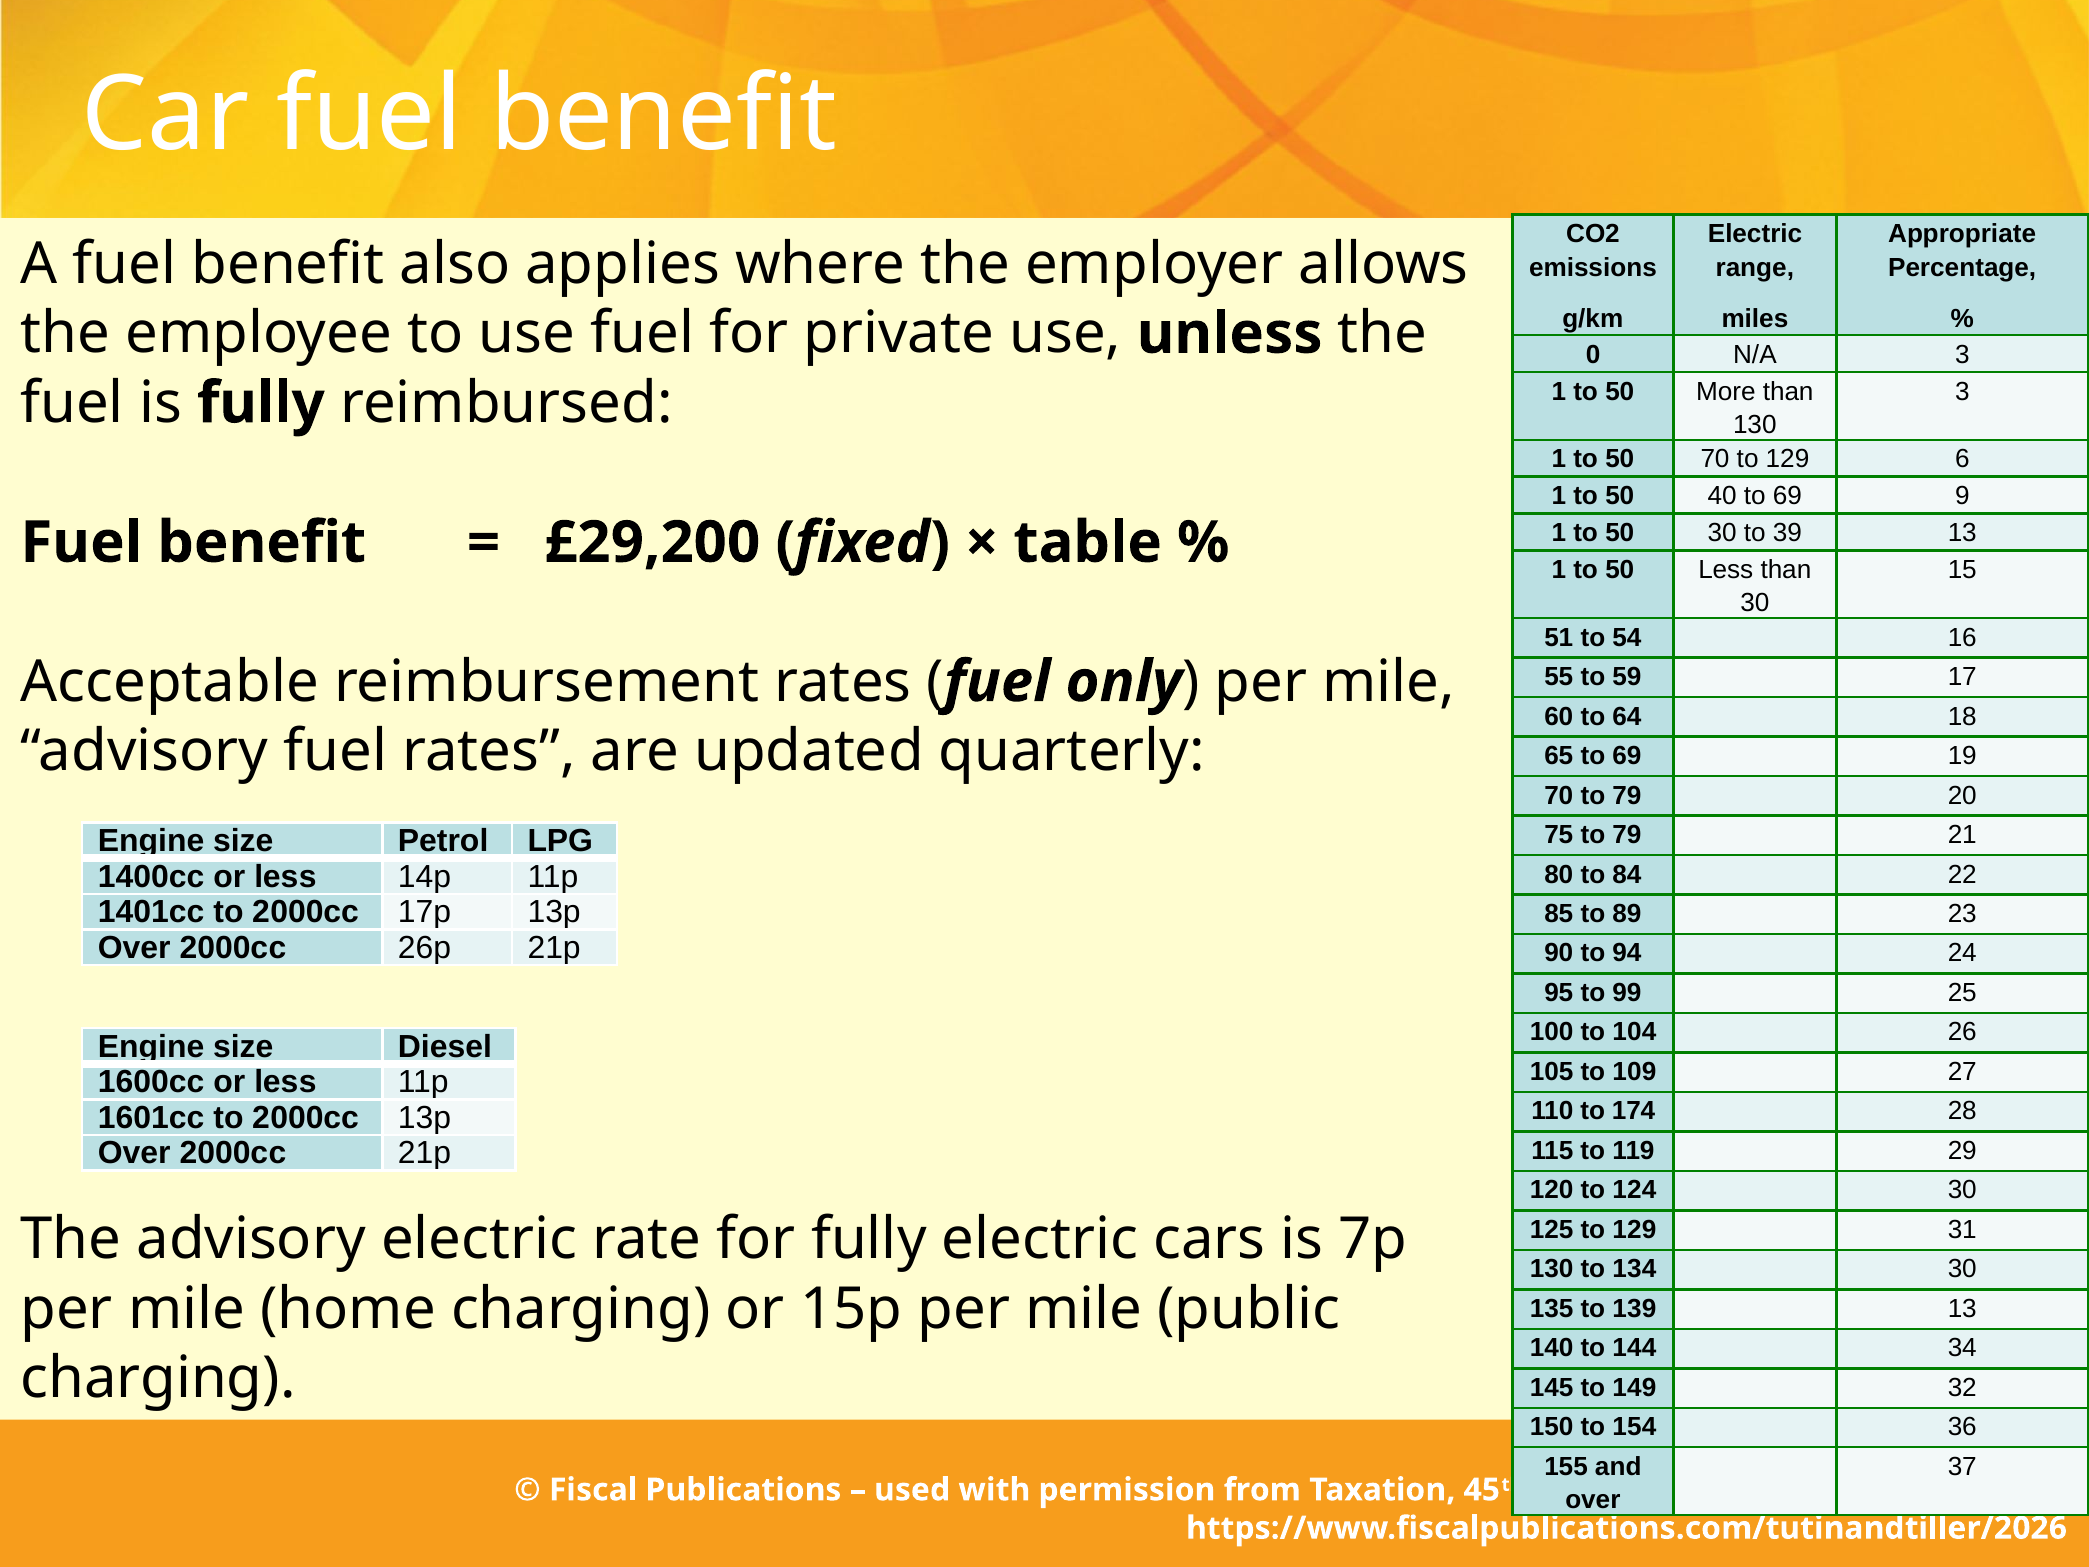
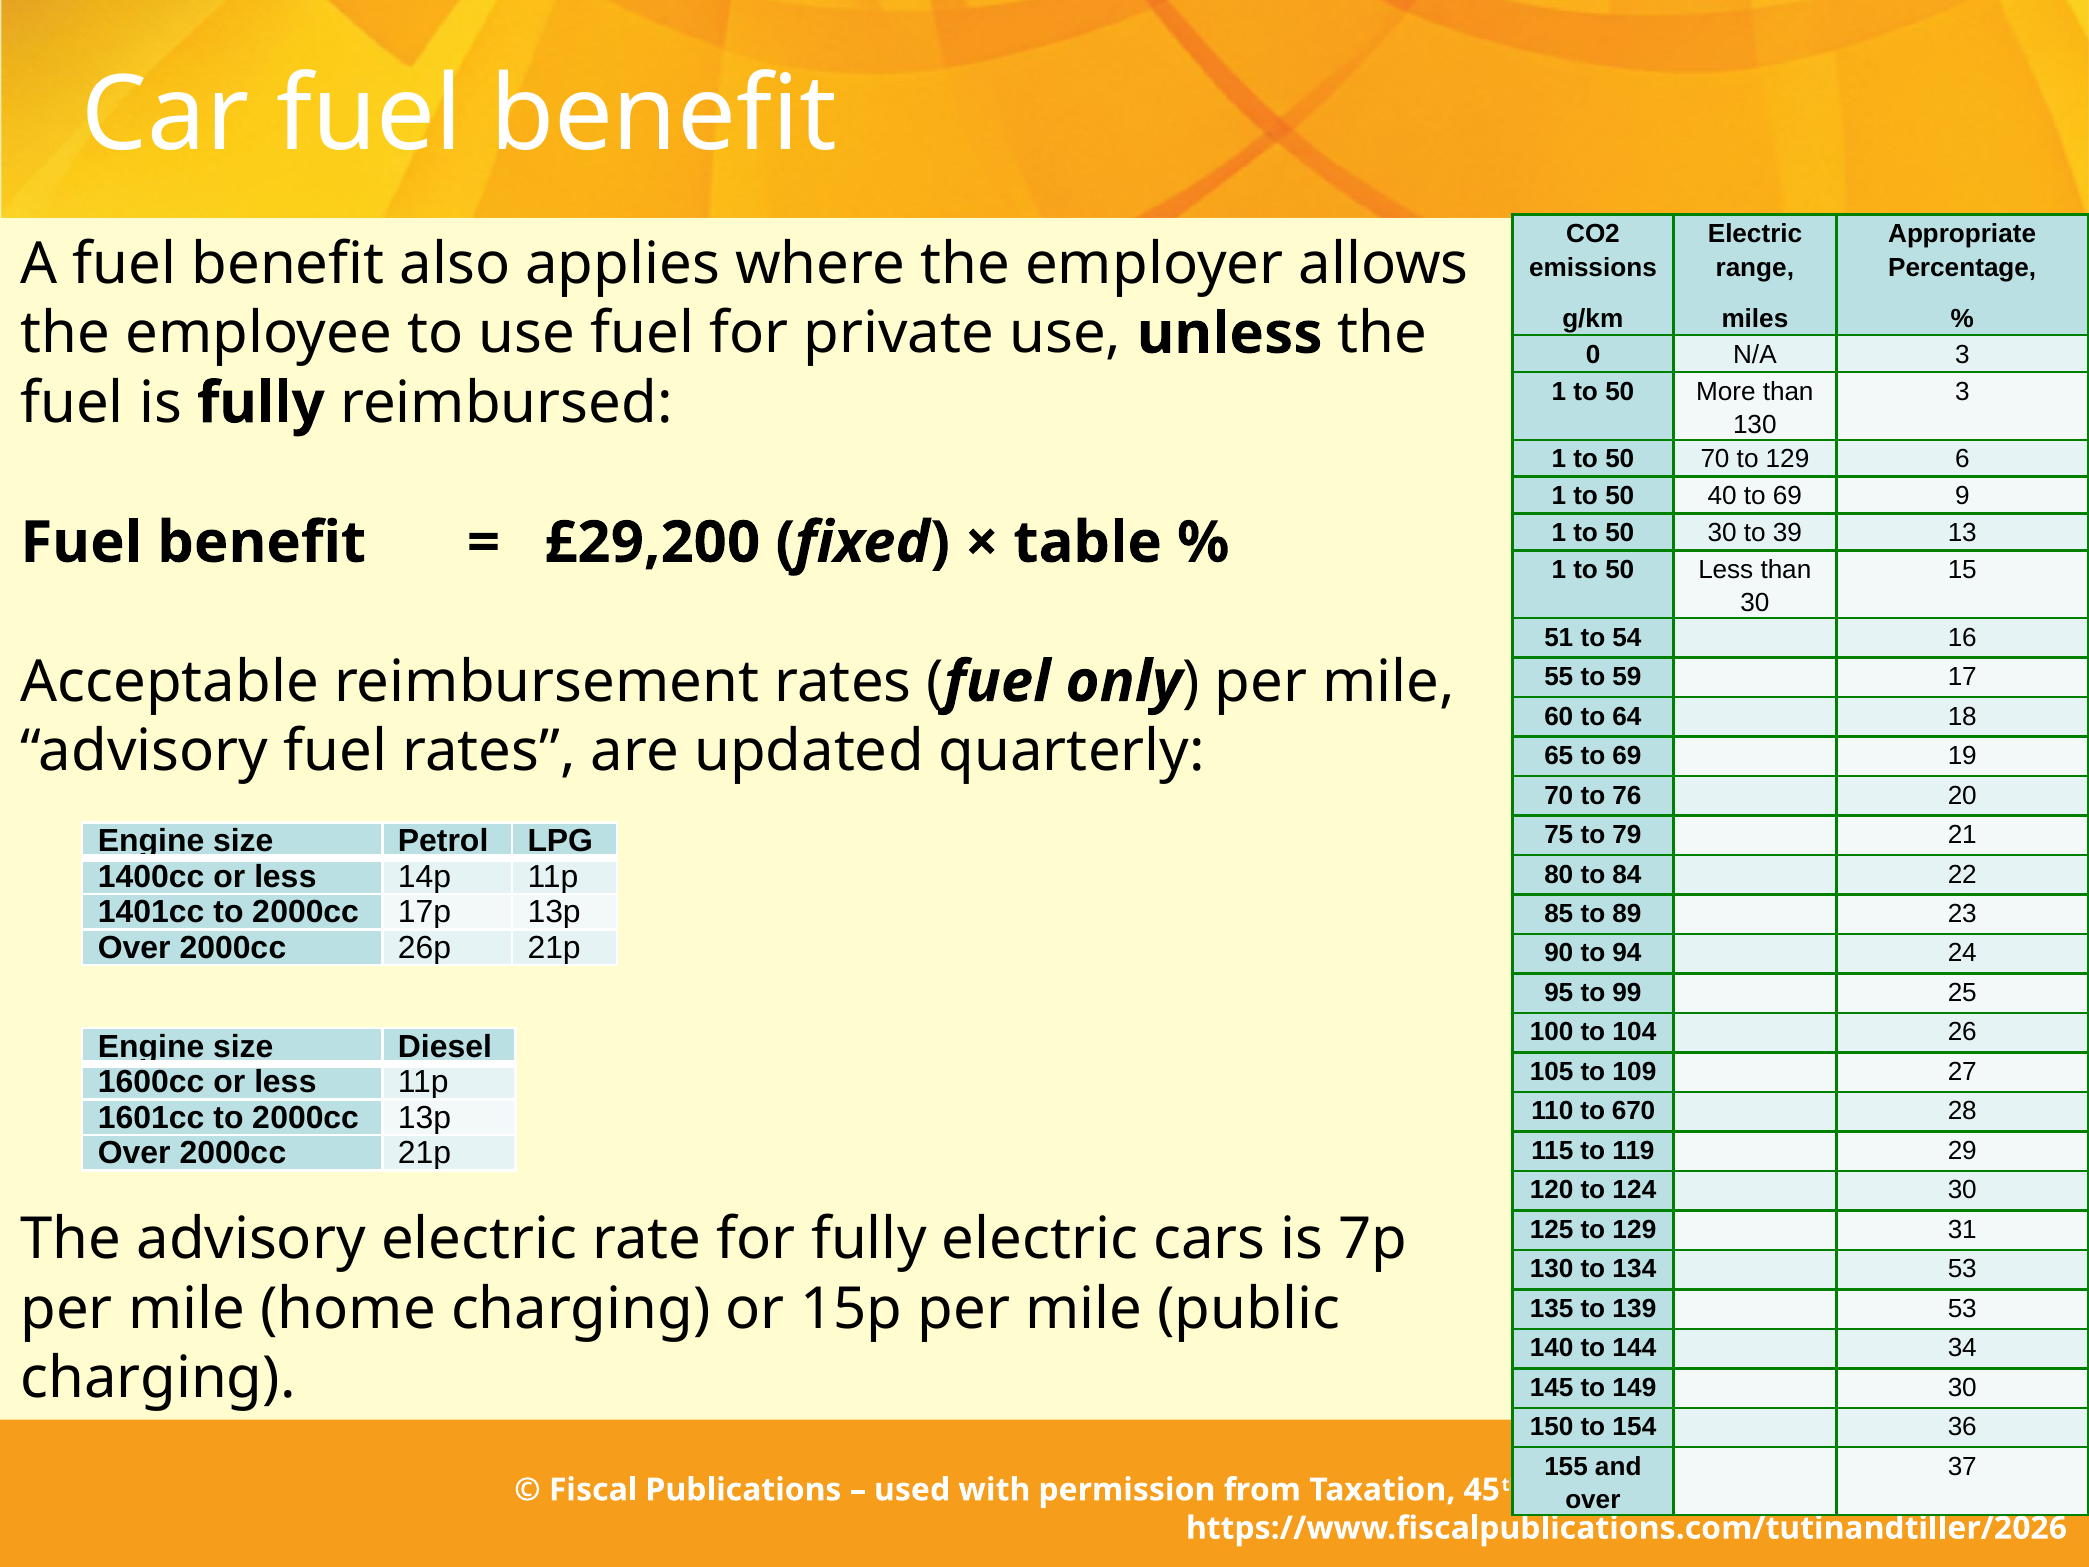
70 to 79: 79 -> 76 (1627, 795)
174: 174 -> 670 (1634, 1111)
134 30: 30 -> 53 (1962, 1269)
139 13: 13 -> 53 (1962, 1309)
149 32: 32 -> 30 (1962, 1387)
